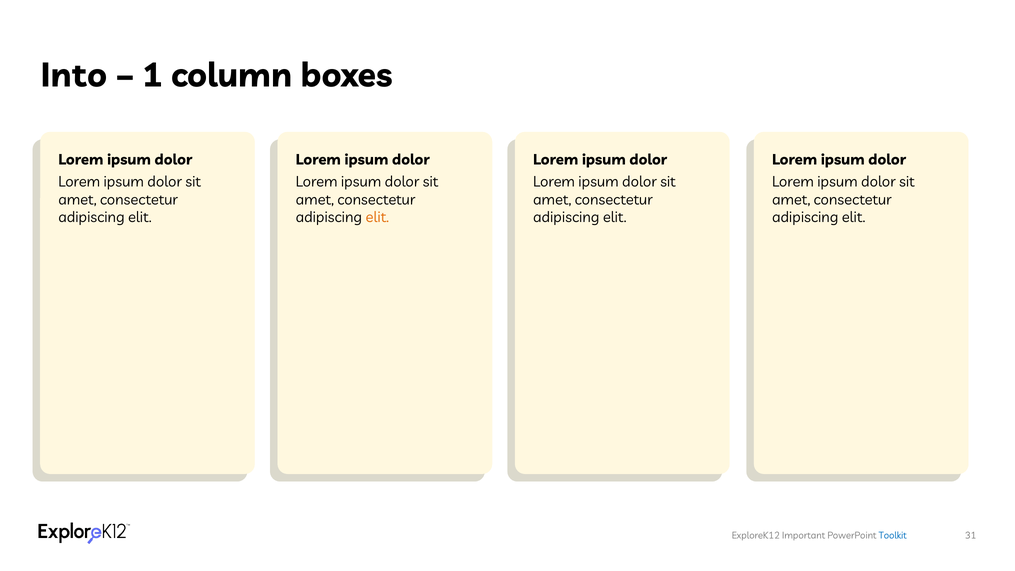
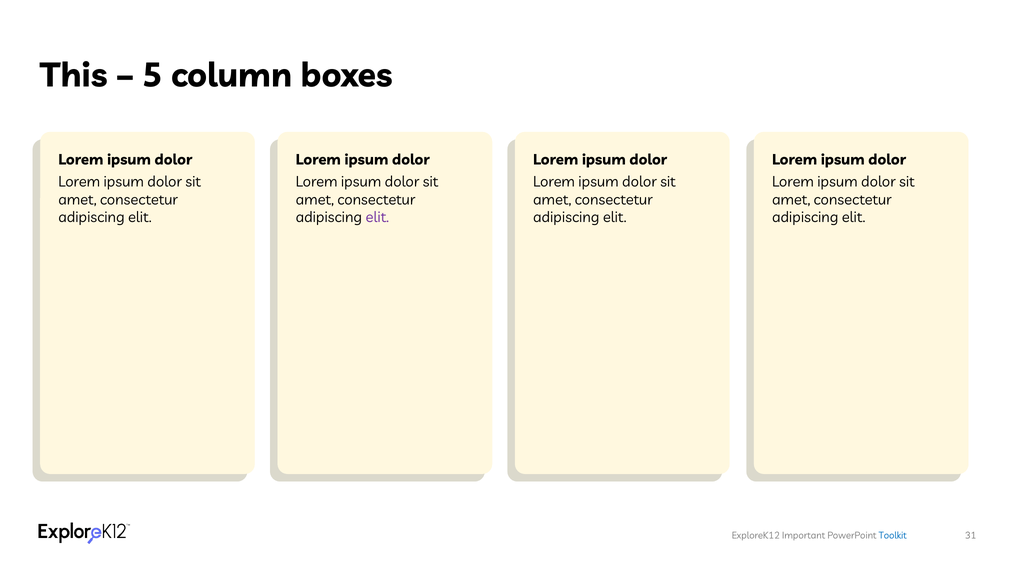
Into: Into -> This (74, 75)
1: 1 -> 5 (152, 75)
elit colour: orange -> purple (377, 217)
